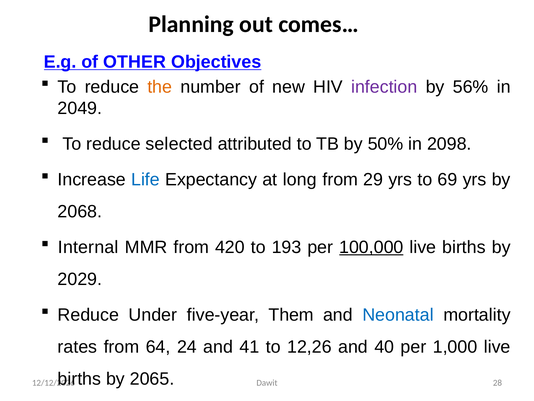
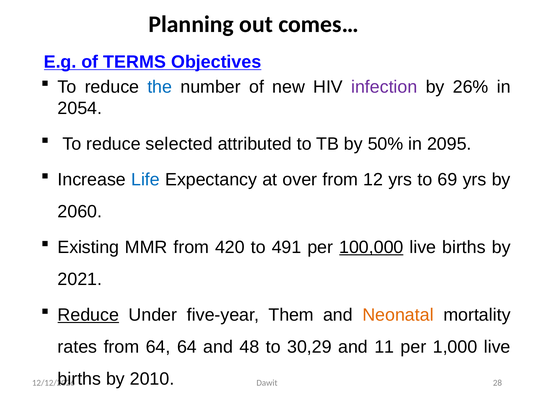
OTHER: OTHER -> TERMS (135, 62)
the colour: orange -> blue (160, 87)
56%: 56% -> 26% (471, 87)
2049: 2049 -> 2054 (80, 108)
2098: 2098 -> 2095 (449, 144)
long: long -> over (300, 179)
29: 29 -> 12 (373, 179)
2068: 2068 -> 2060 (80, 211)
Internal: Internal -> Existing (88, 247)
193: 193 -> 491 (287, 247)
2029: 2029 -> 2021 (80, 279)
Reduce underline: none -> present (88, 315)
Neonatal colour: blue -> orange (398, 315)
64 24: 24 -> 64 (187, 347)
41: 41 -> 48 (249, 347)
12,26: 12,26 -> 30,29 (309, 347)
40: 40 -> 11 (384, 347)
2065: 2065 -> 2010 (152, 379)
